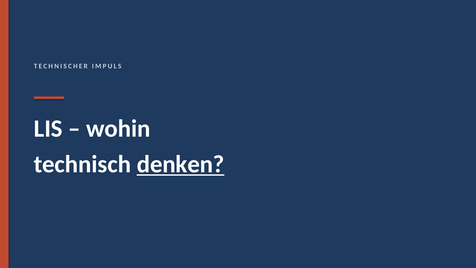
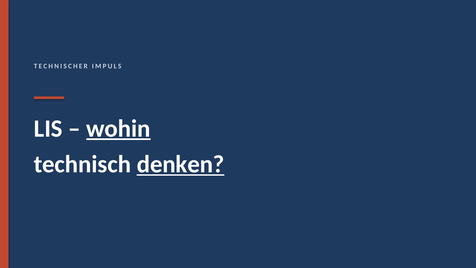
wohin underline: none -> present (118, 128)
